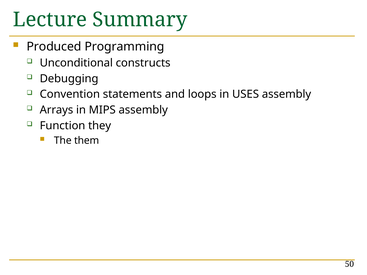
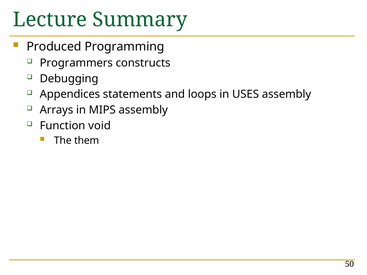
Unconditional: Unconditional -> Programmers (76, 63)
Convention: Convention -> Appendices (70, 94)
they: they -> void (100, 126)
